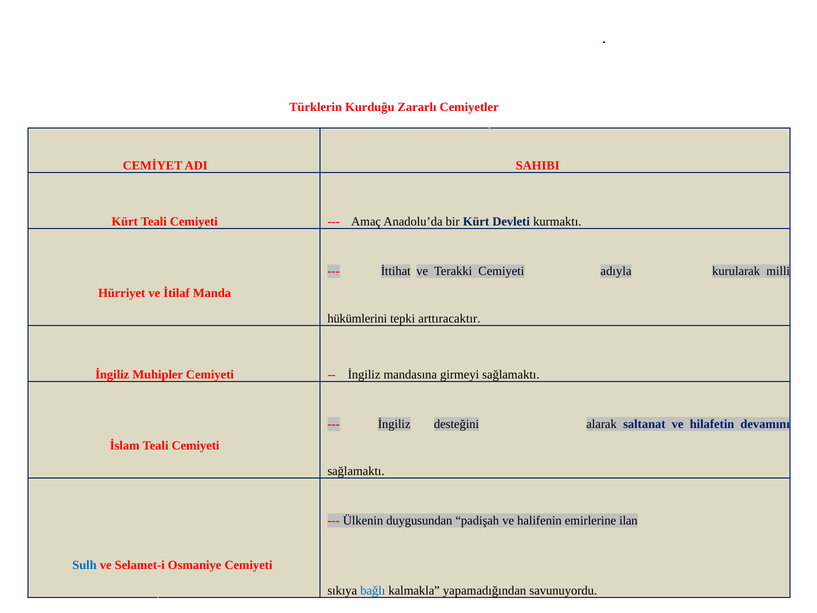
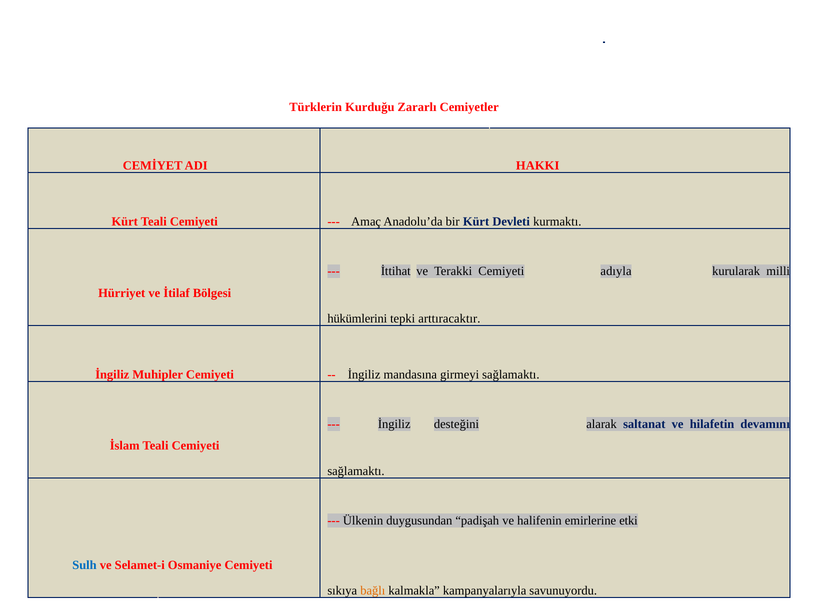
SAHIBI: SAHIBI -> HAKKI (538, 166)
Manda: Manda -> Bölgesi (212, 293)
ilan: ilan -> etki (628, 520)
bağlı colour: blue -> orange (373, 590)
yapamadığından: yapamadığından -> kampanyalarıyla (485, 590)
